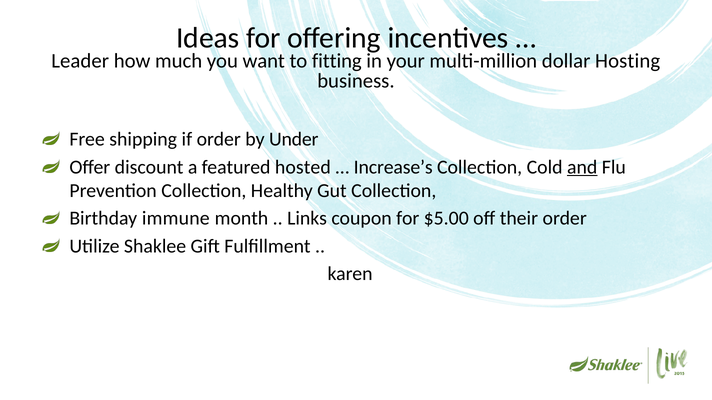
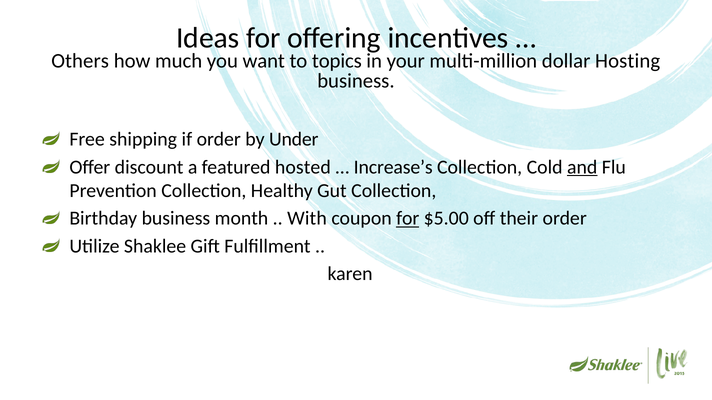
Leader: Leader -> Others (80, 61)
fitting: fitting -> topics (337, 61)
Birthday immune: immune -> business (176, 219)
Links: Links -> With (307, 219)
for underline: none -> present (408, 219)
